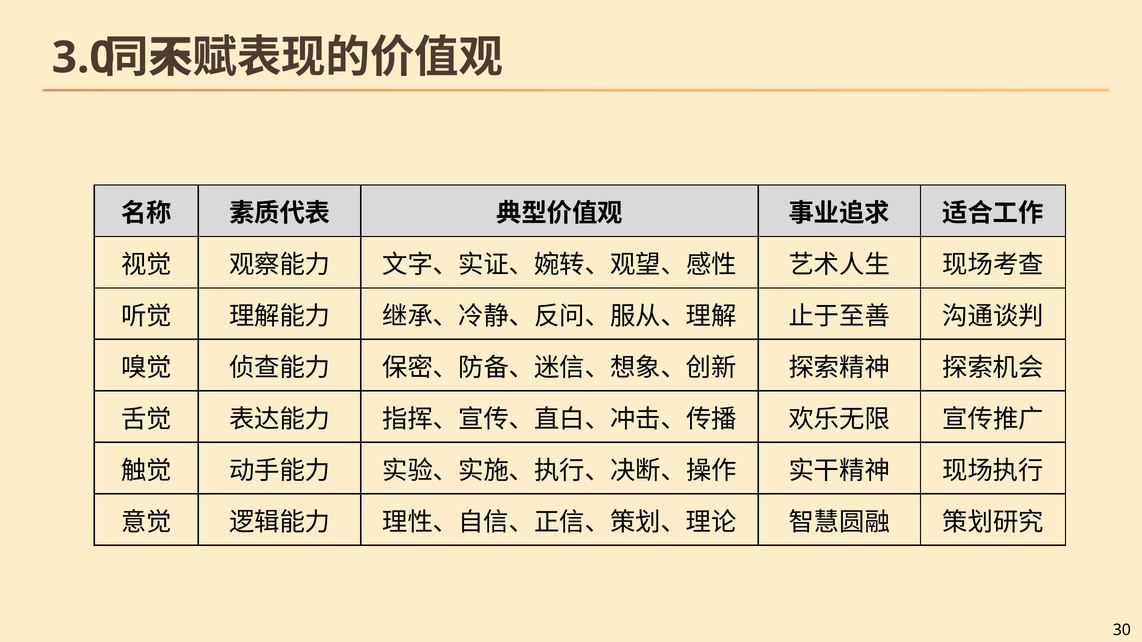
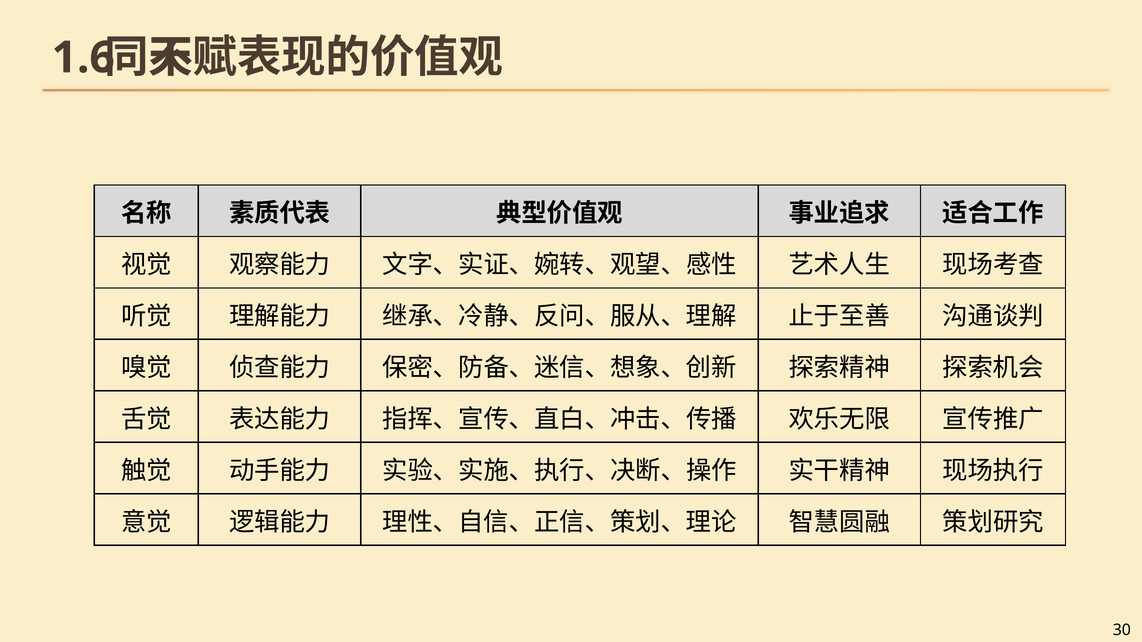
3.0: 3.0 -> 1.6 (83, 58)
